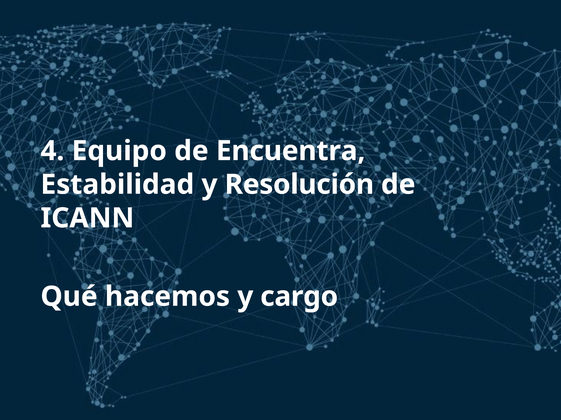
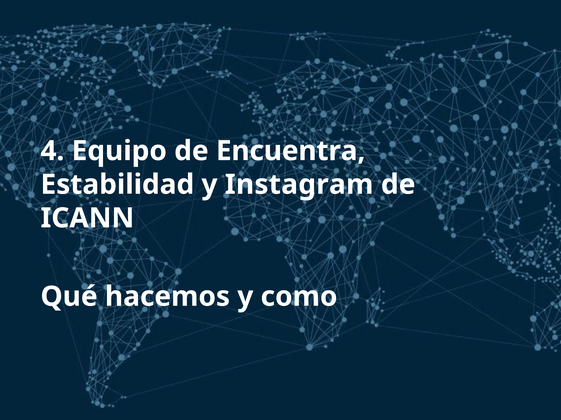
Resolución: Resolución -> Instagram (299, 185)
cargo: cargo -> como (299, 297)
